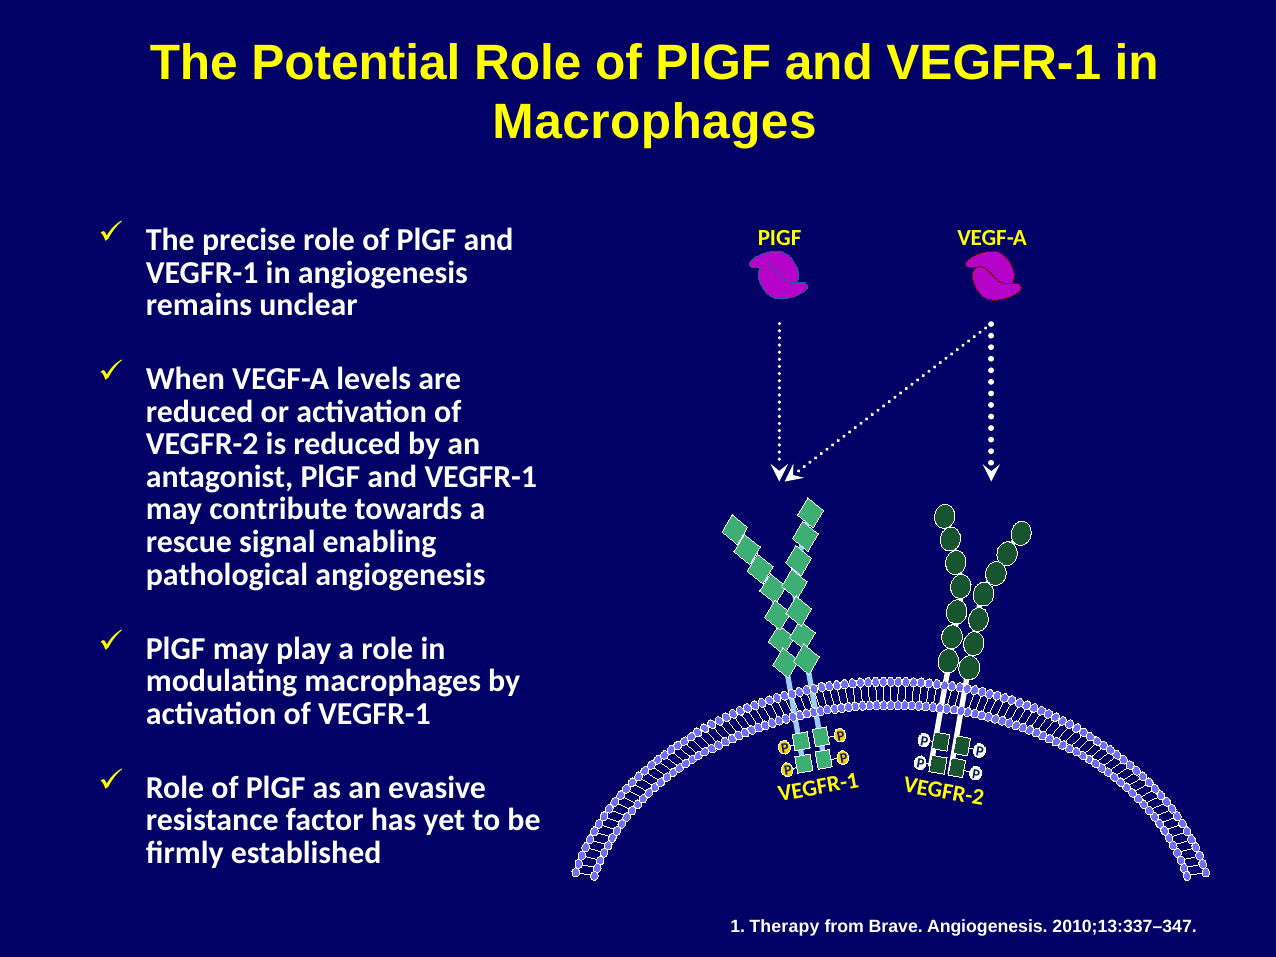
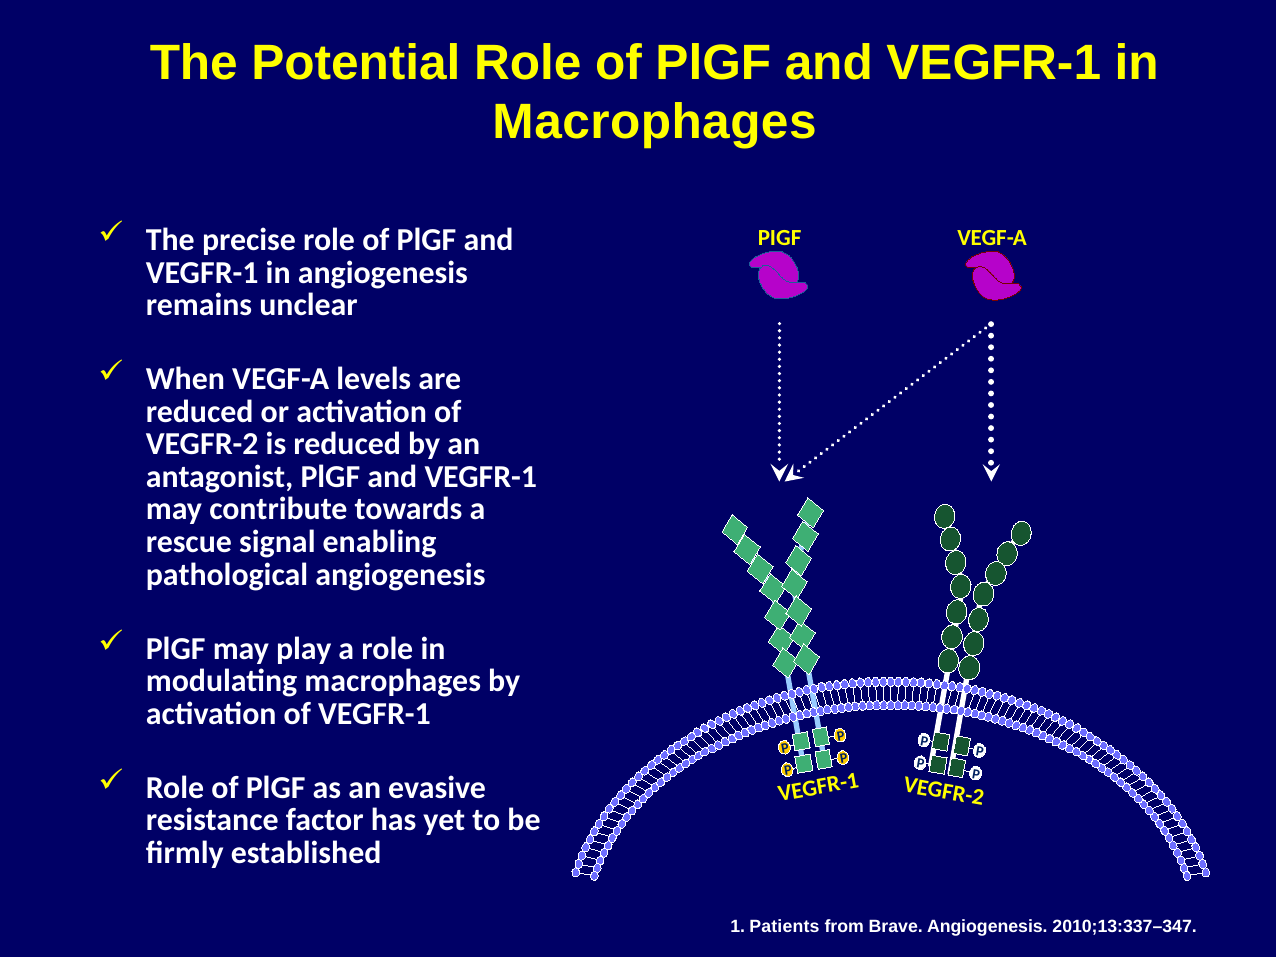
Therapy: Therapy -> Patients (784, 926)
